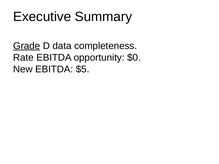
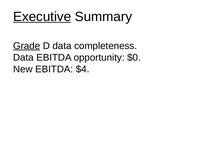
Executive underline: none -> present (42, 17)
Rate: Rate -> Data (23, 58)
$5: $5 -> $4 (83, 69)
